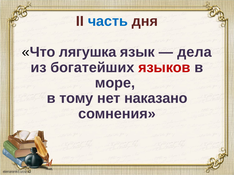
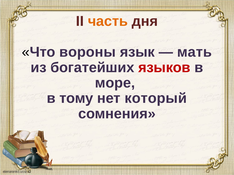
часть colour: blue -> orange (108, 21)
лягушка: лягушка -> вороны (88, 52)
дела: дела -> мать (194, 52)
наказано: наказано -> который (156, 99)
